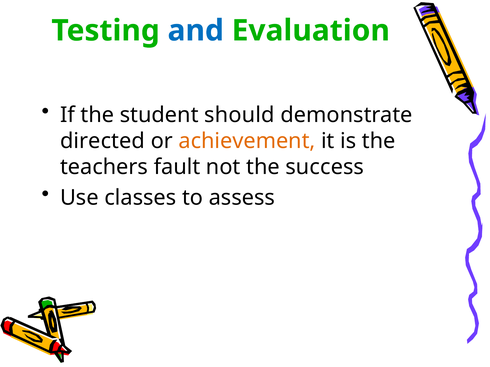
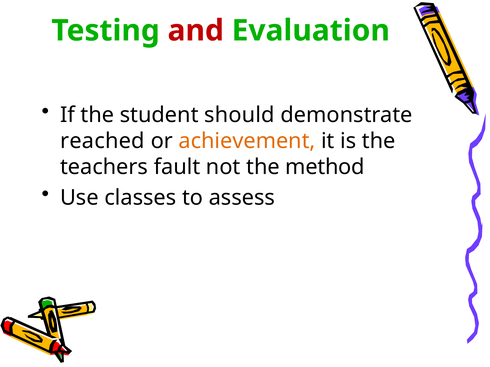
and colour: blue -> red (196, 31)
directed: directed -> reached (102, 141)
success: success -> method (325, 167)
